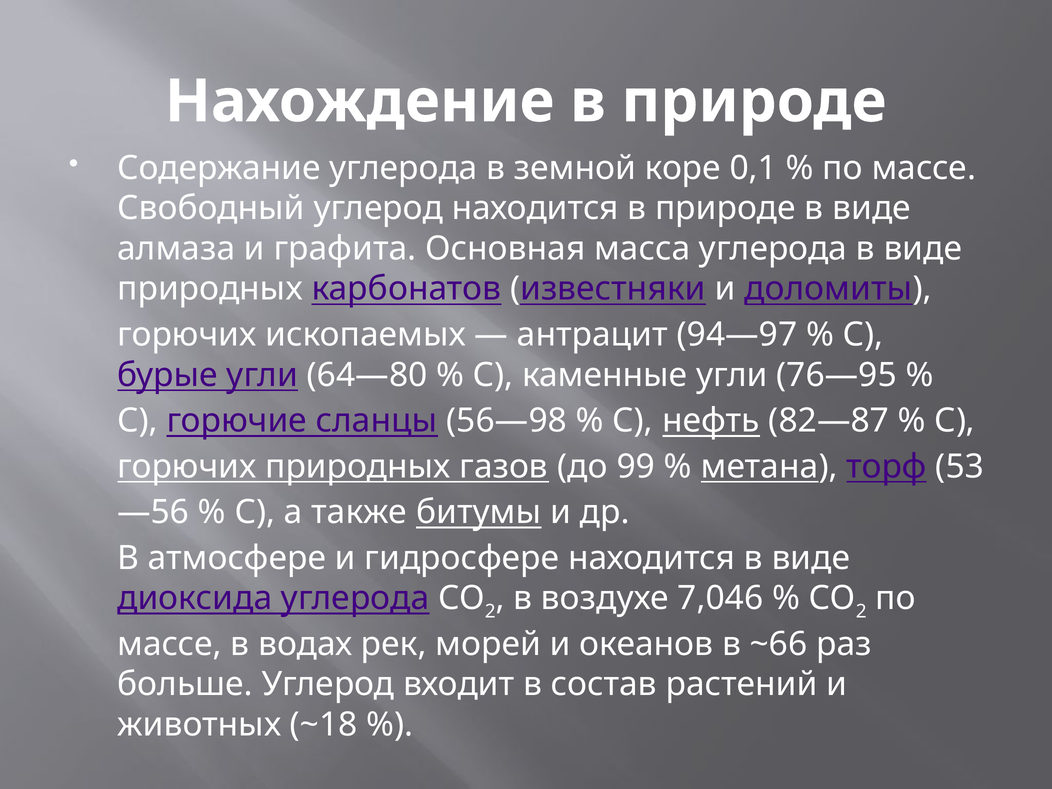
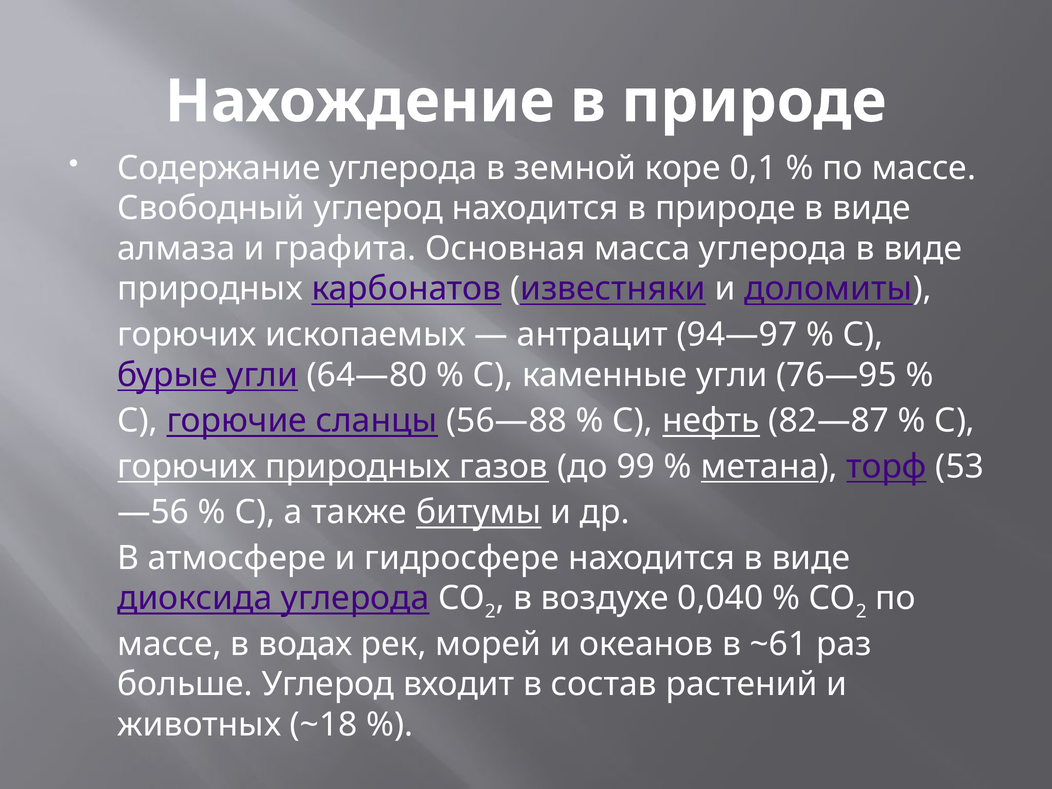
56—98: 56—98 -> 56—88 (507, 421)
7,046: 7,046 -> 0,040 (720, 598)
~66: ~66 -> ~61 (779, 644)
